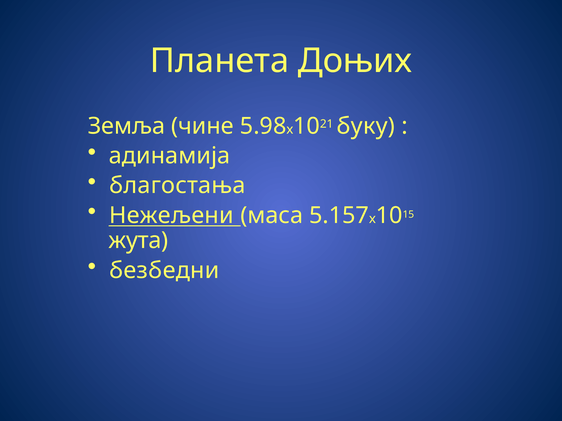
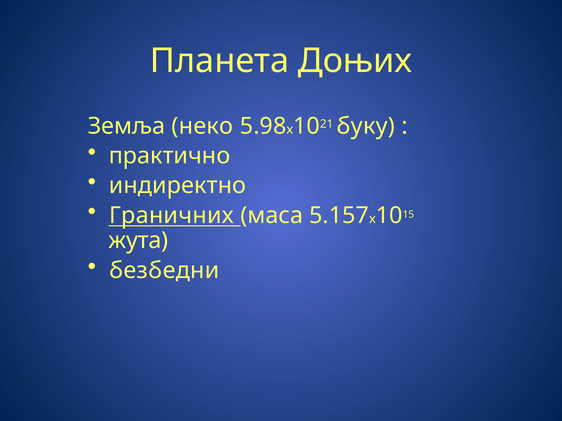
чине: чине -> неко (202, 126)
адинамија: адинамија -> практично (170, 156)
благостања: благостања -> индиректно (177, 186)
Нежељени: Нежељени -> Граничних (171, 216)
